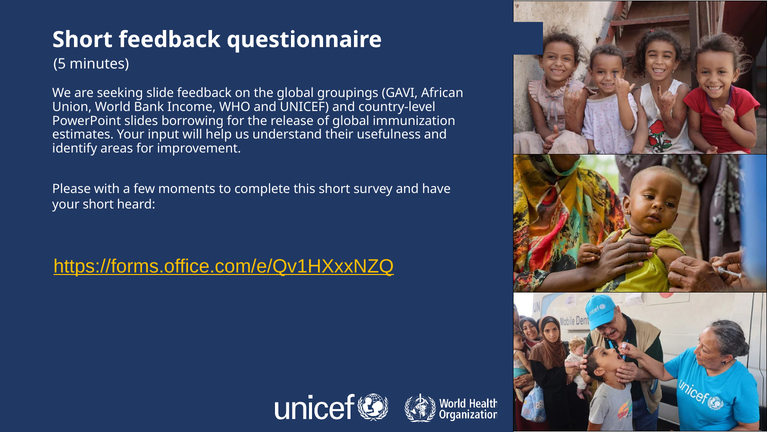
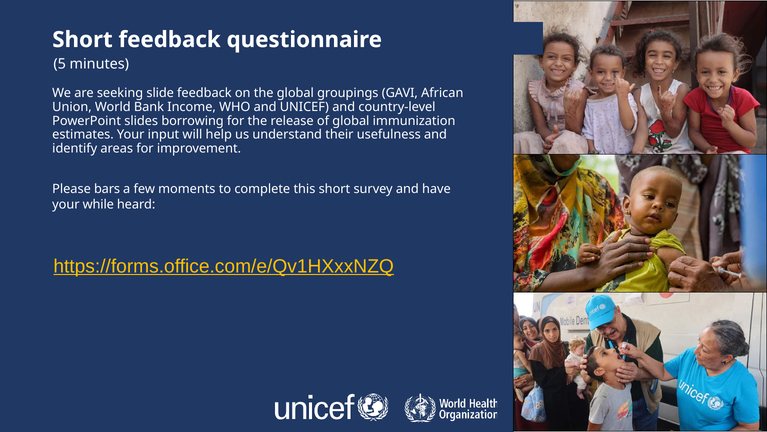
with: with -> bars (107, 189)
your short: short -> while (98, 204)
